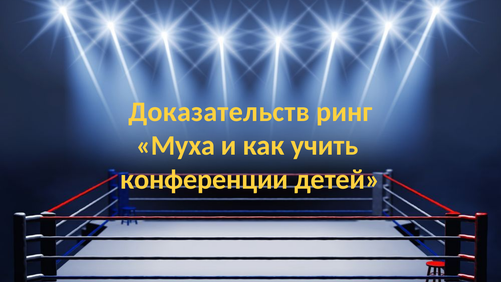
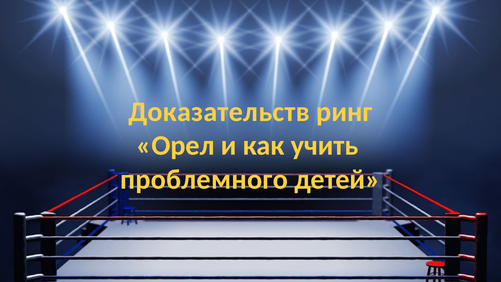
Муха: Муха -> Орел (175, 145)
конференции: конференции -> проблемного (204, 179)
